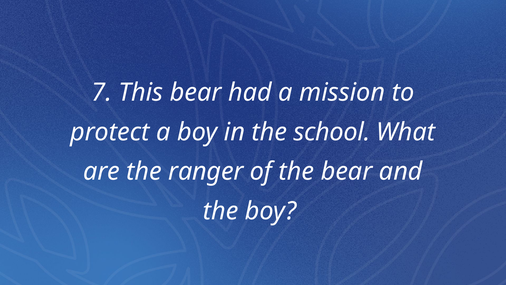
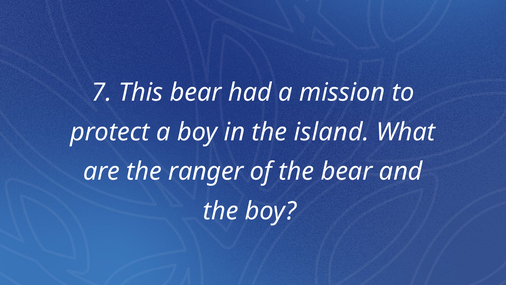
school: school -> island (332, 132)
